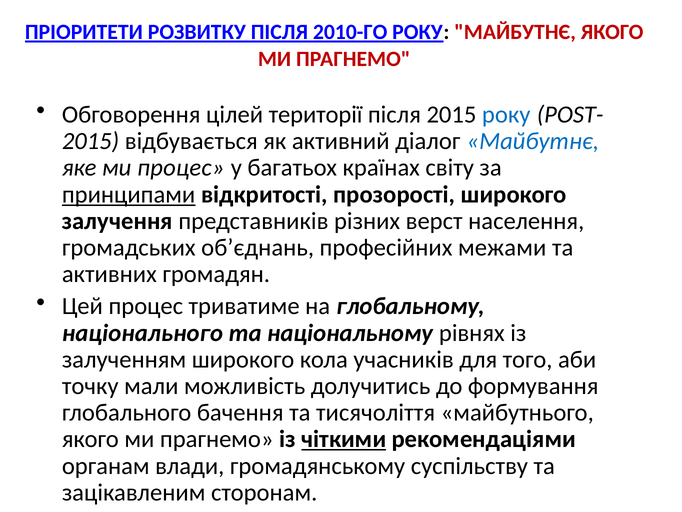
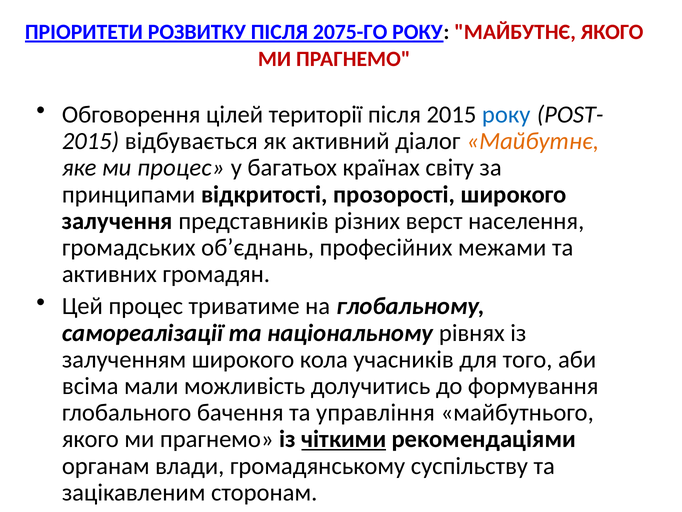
2010-ГО: 2010-ГО -> 2075-ГО (350, 32)
Майбутнє colour: blue -> orange (533, 141)
принципами underline: present -> none (129, 194)
національного: національного -> самореалізації (142, 333)
точку: точку -> всіма (90, 386)
тисячоліття: тисячоліття -> управління (375, 412)
